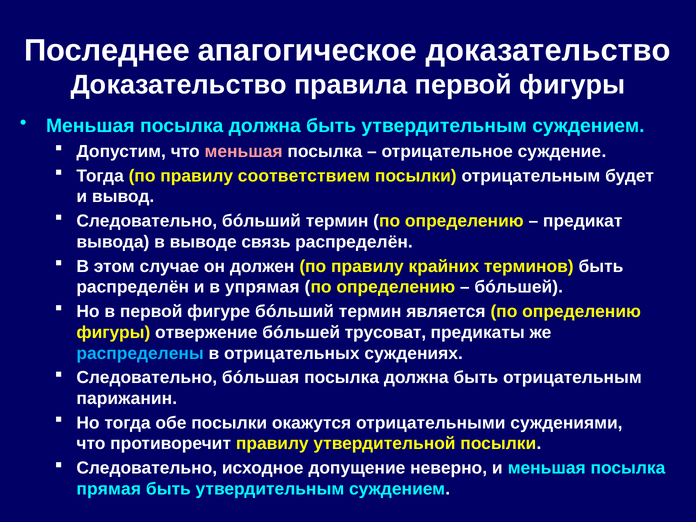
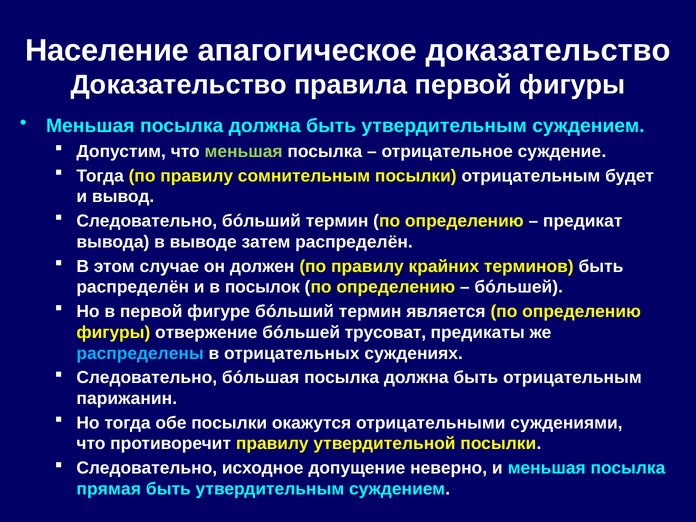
Последнее: Последнее -> Население (107, 50)
меньшая colour: pink -> light green (244, 151)
соответствием: соответствием -> сомнительным (304, 176)
связь: связь -> затем (266, 242)
упрямая: упрямая -> посылок (262, 287)
